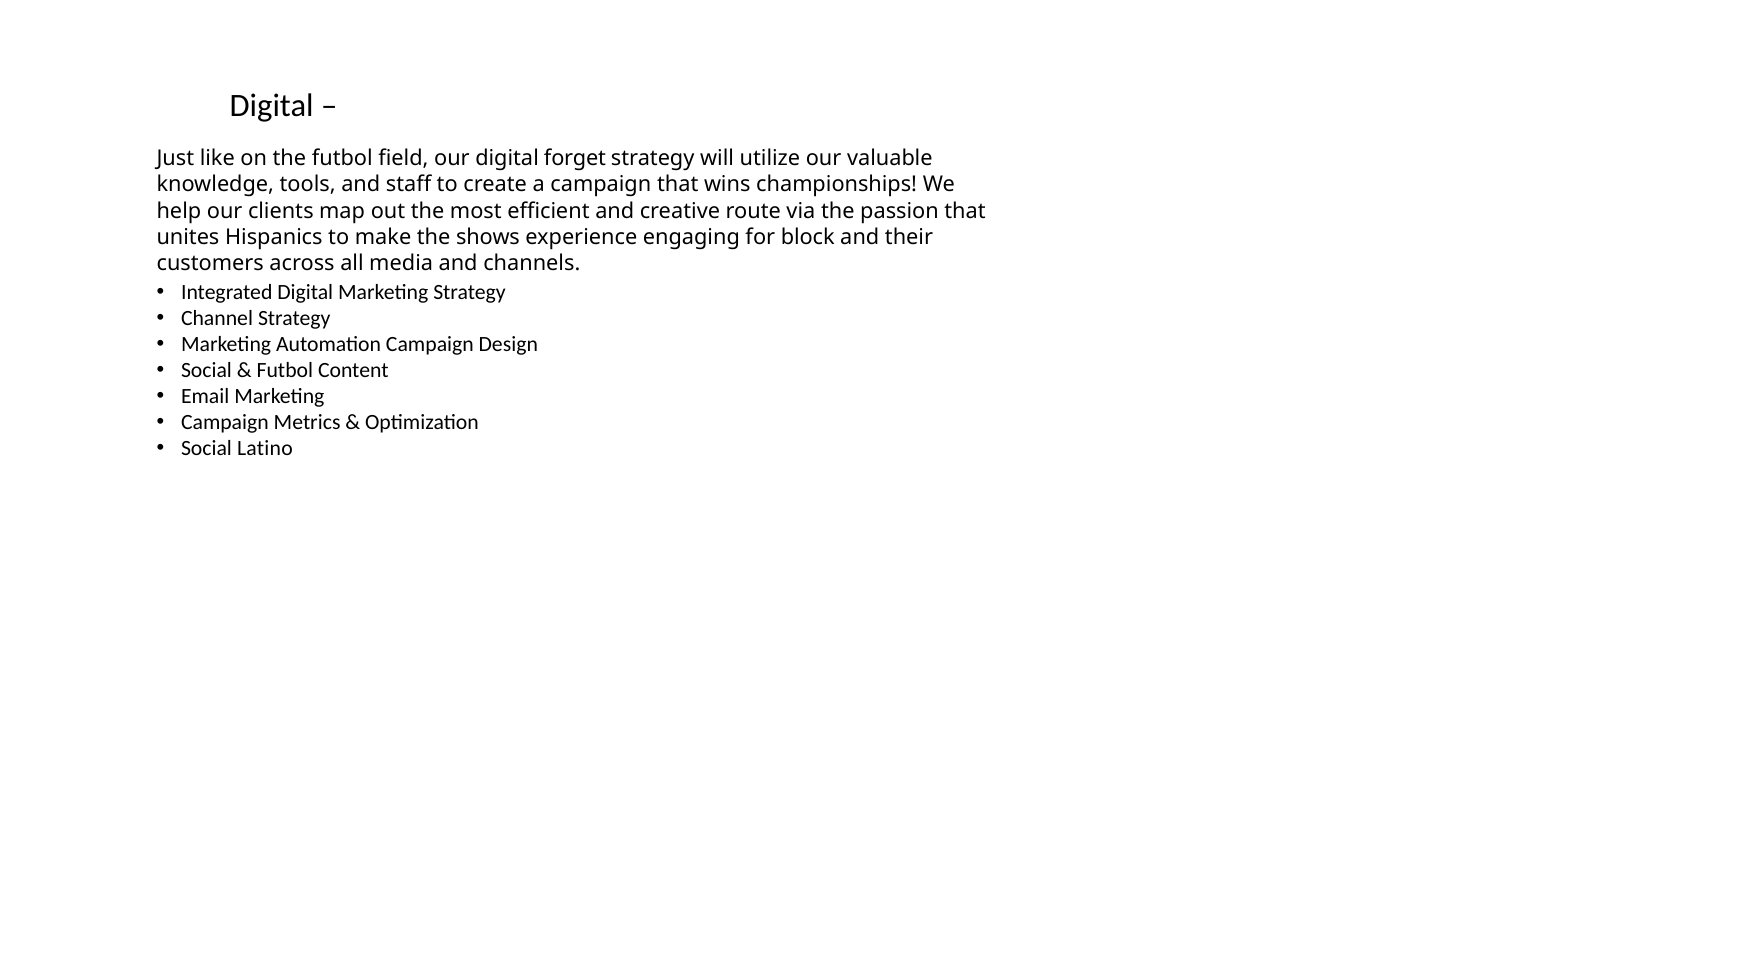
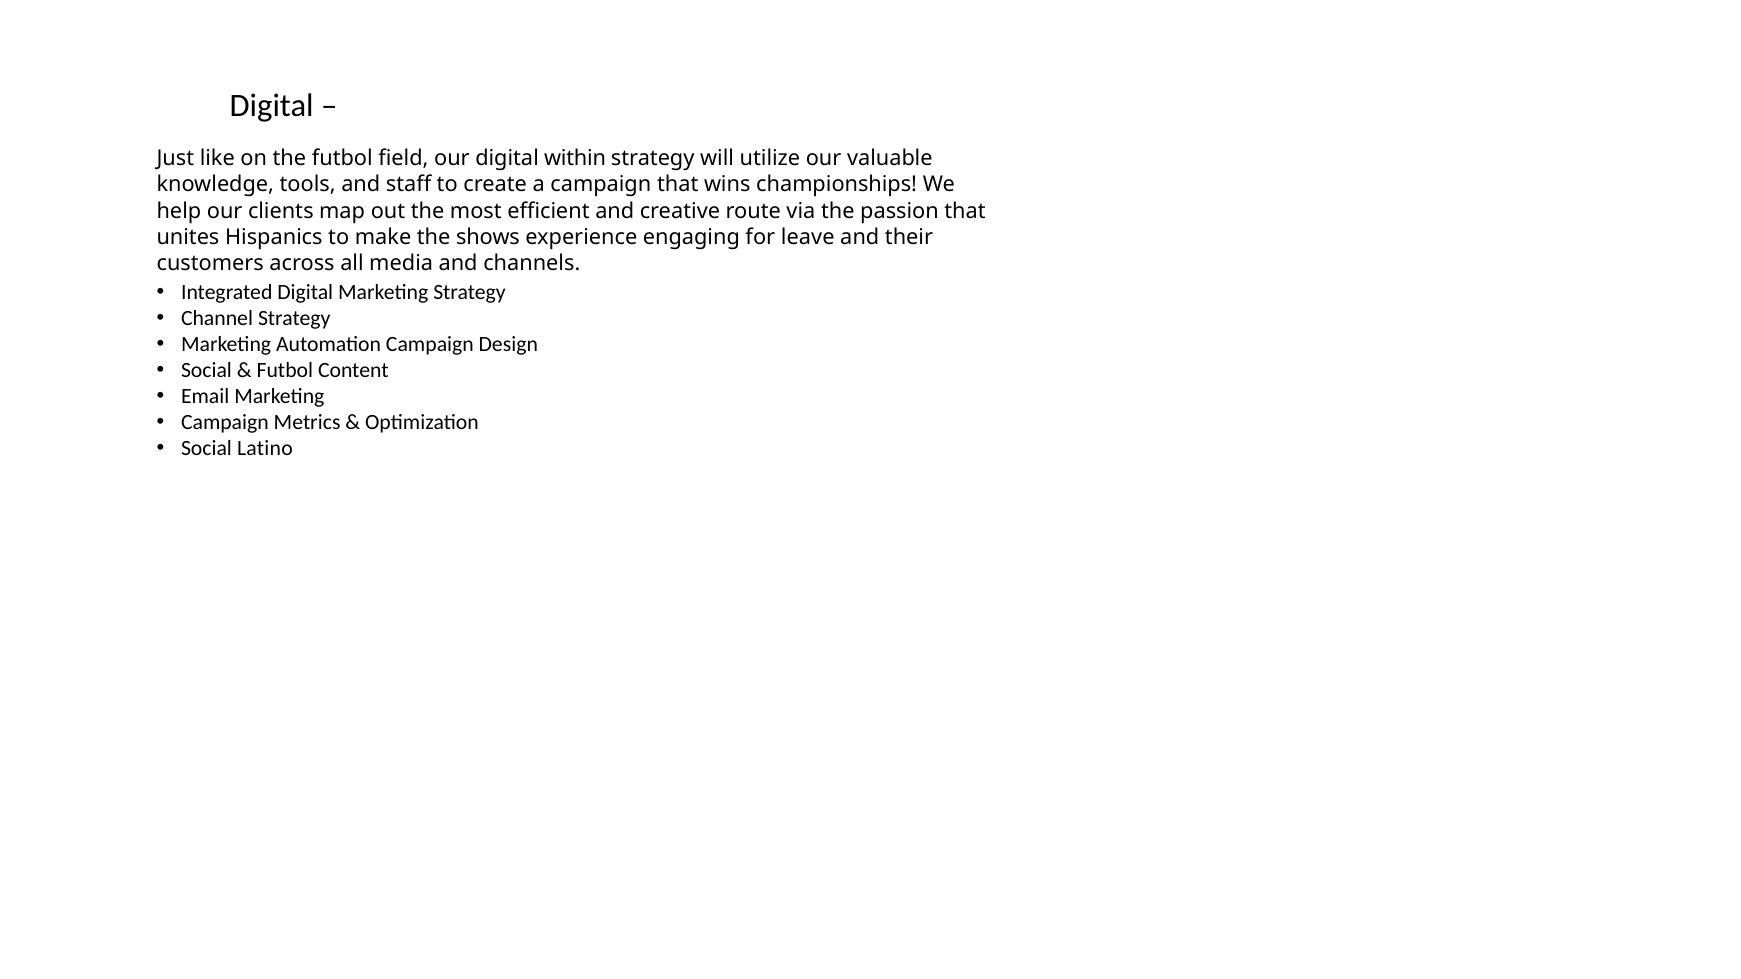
forget: forget -> within (575, 159)
block: block -> leave (808, 237)
